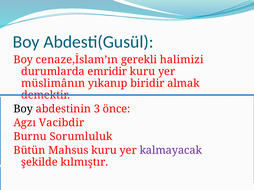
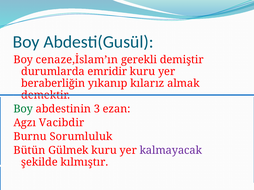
halimizi: halimizi -> demiştir (182, 60)
müslimânın: müslimânın -> beraberliğin (53, 83)
biridir: biridir -> kılarız (147, 83)
Boy colour: black -> green (23, 109)
önce: önce -> ezan (117, 109)
Mahsus: Mahsus -> Gülmek (68, 151)
